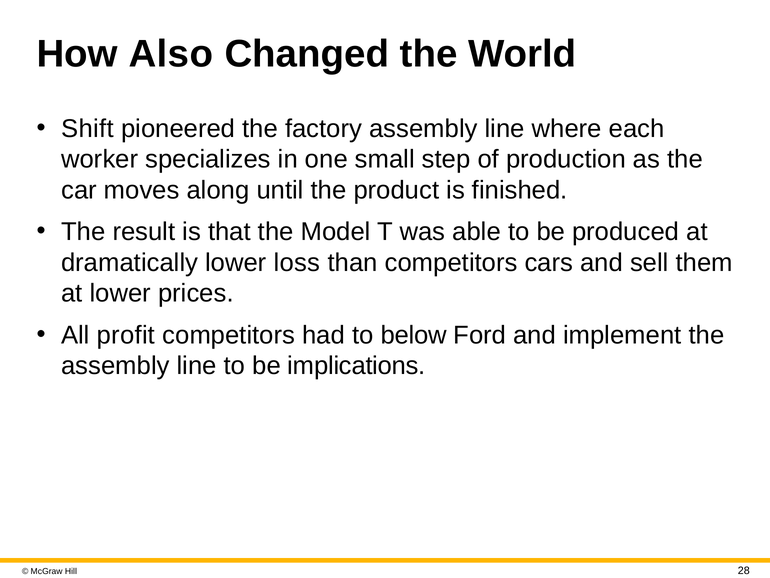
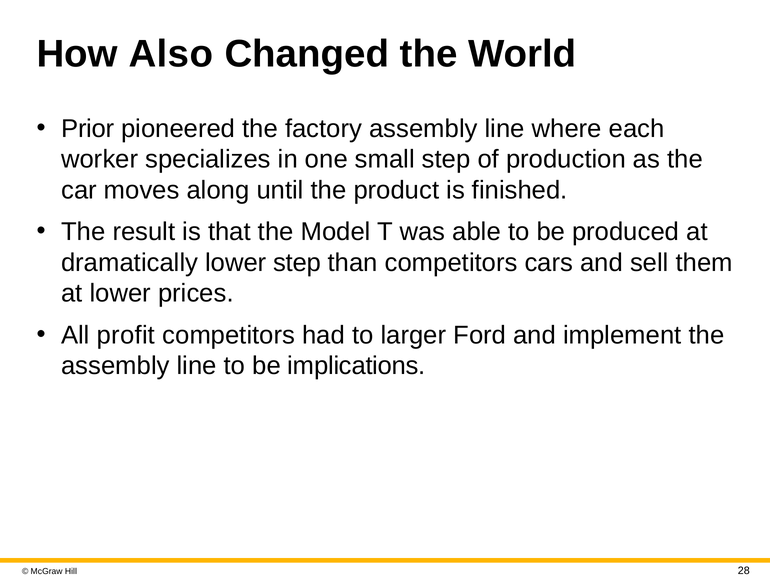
Shift: Shift -> Prior (88, 129)
lower loss: loss -> step (297, 262)
below: below -> larger (413, 335)
